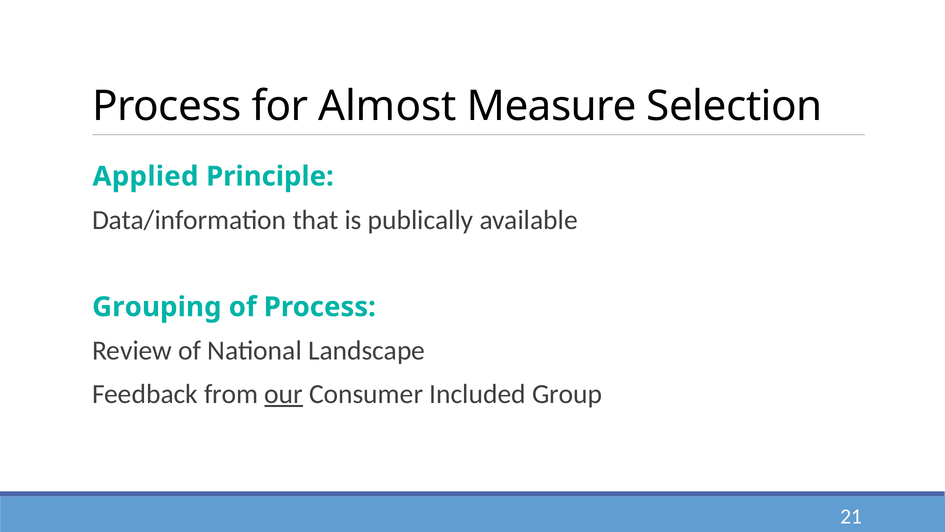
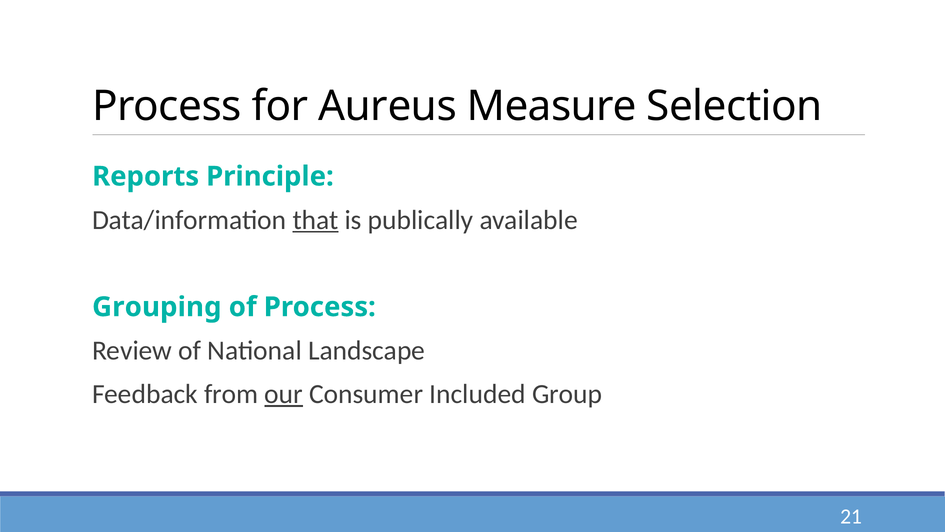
Almost: Almost -> Aureus (388, 106)
Applied: Applied -> Reports (146, 176)
that underline: none -> present (315, 220)
